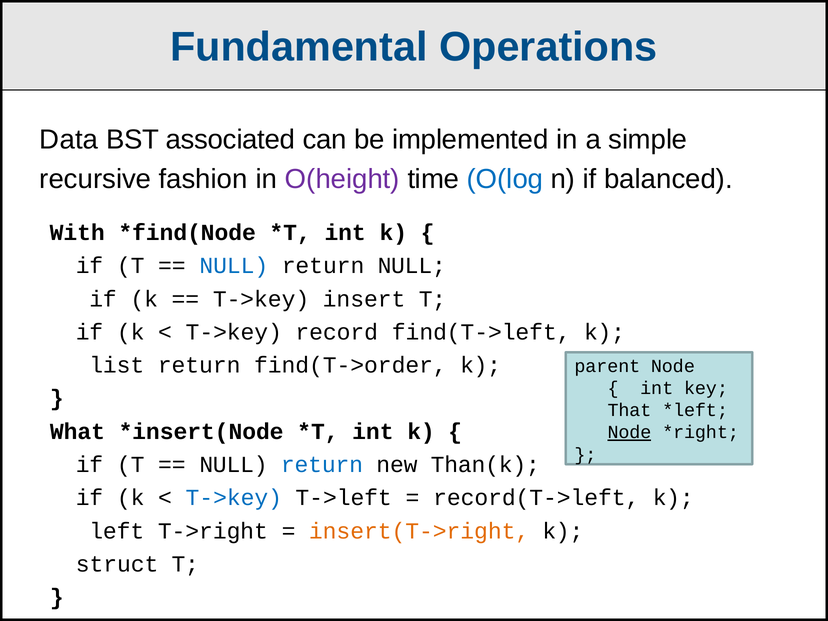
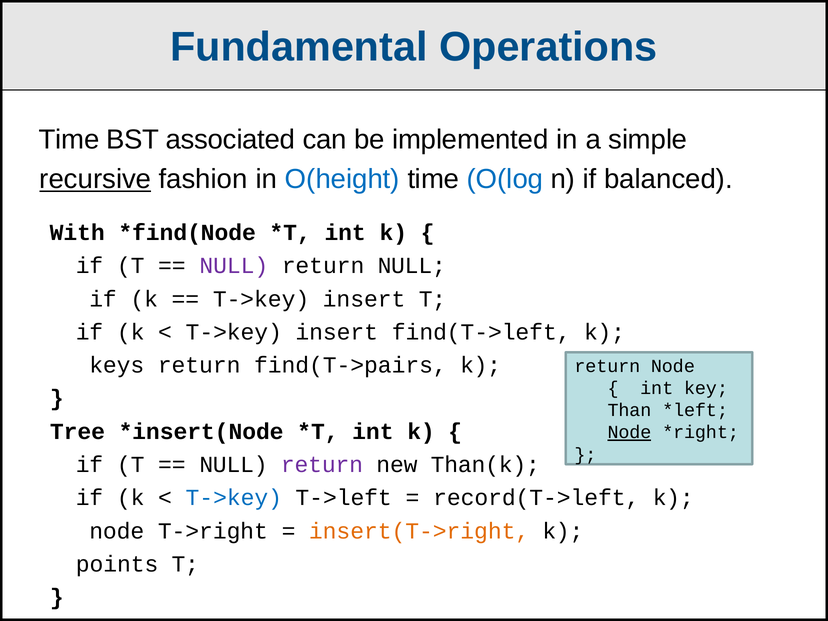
Data: Data -> Time (69, 140)
recursive underline: none -> present (95, 179)
O(height colour: purple -> blue (342, 179)
NULL colour: blue -> purple (234, 266)
record: record -> insert (337, 332)
list: list -> keys (117, 365)
find(T->order: find(T->order -> find(T->pairs (350, 365)
parent: parent -> return (607, 366)
That: That -> Than (629, 410)
What: What -> Tree (77, 432)
return colour: blue -> purple (322, 465)
left: left -> node (117, 531)
struct: struct -> points (117, 564)
